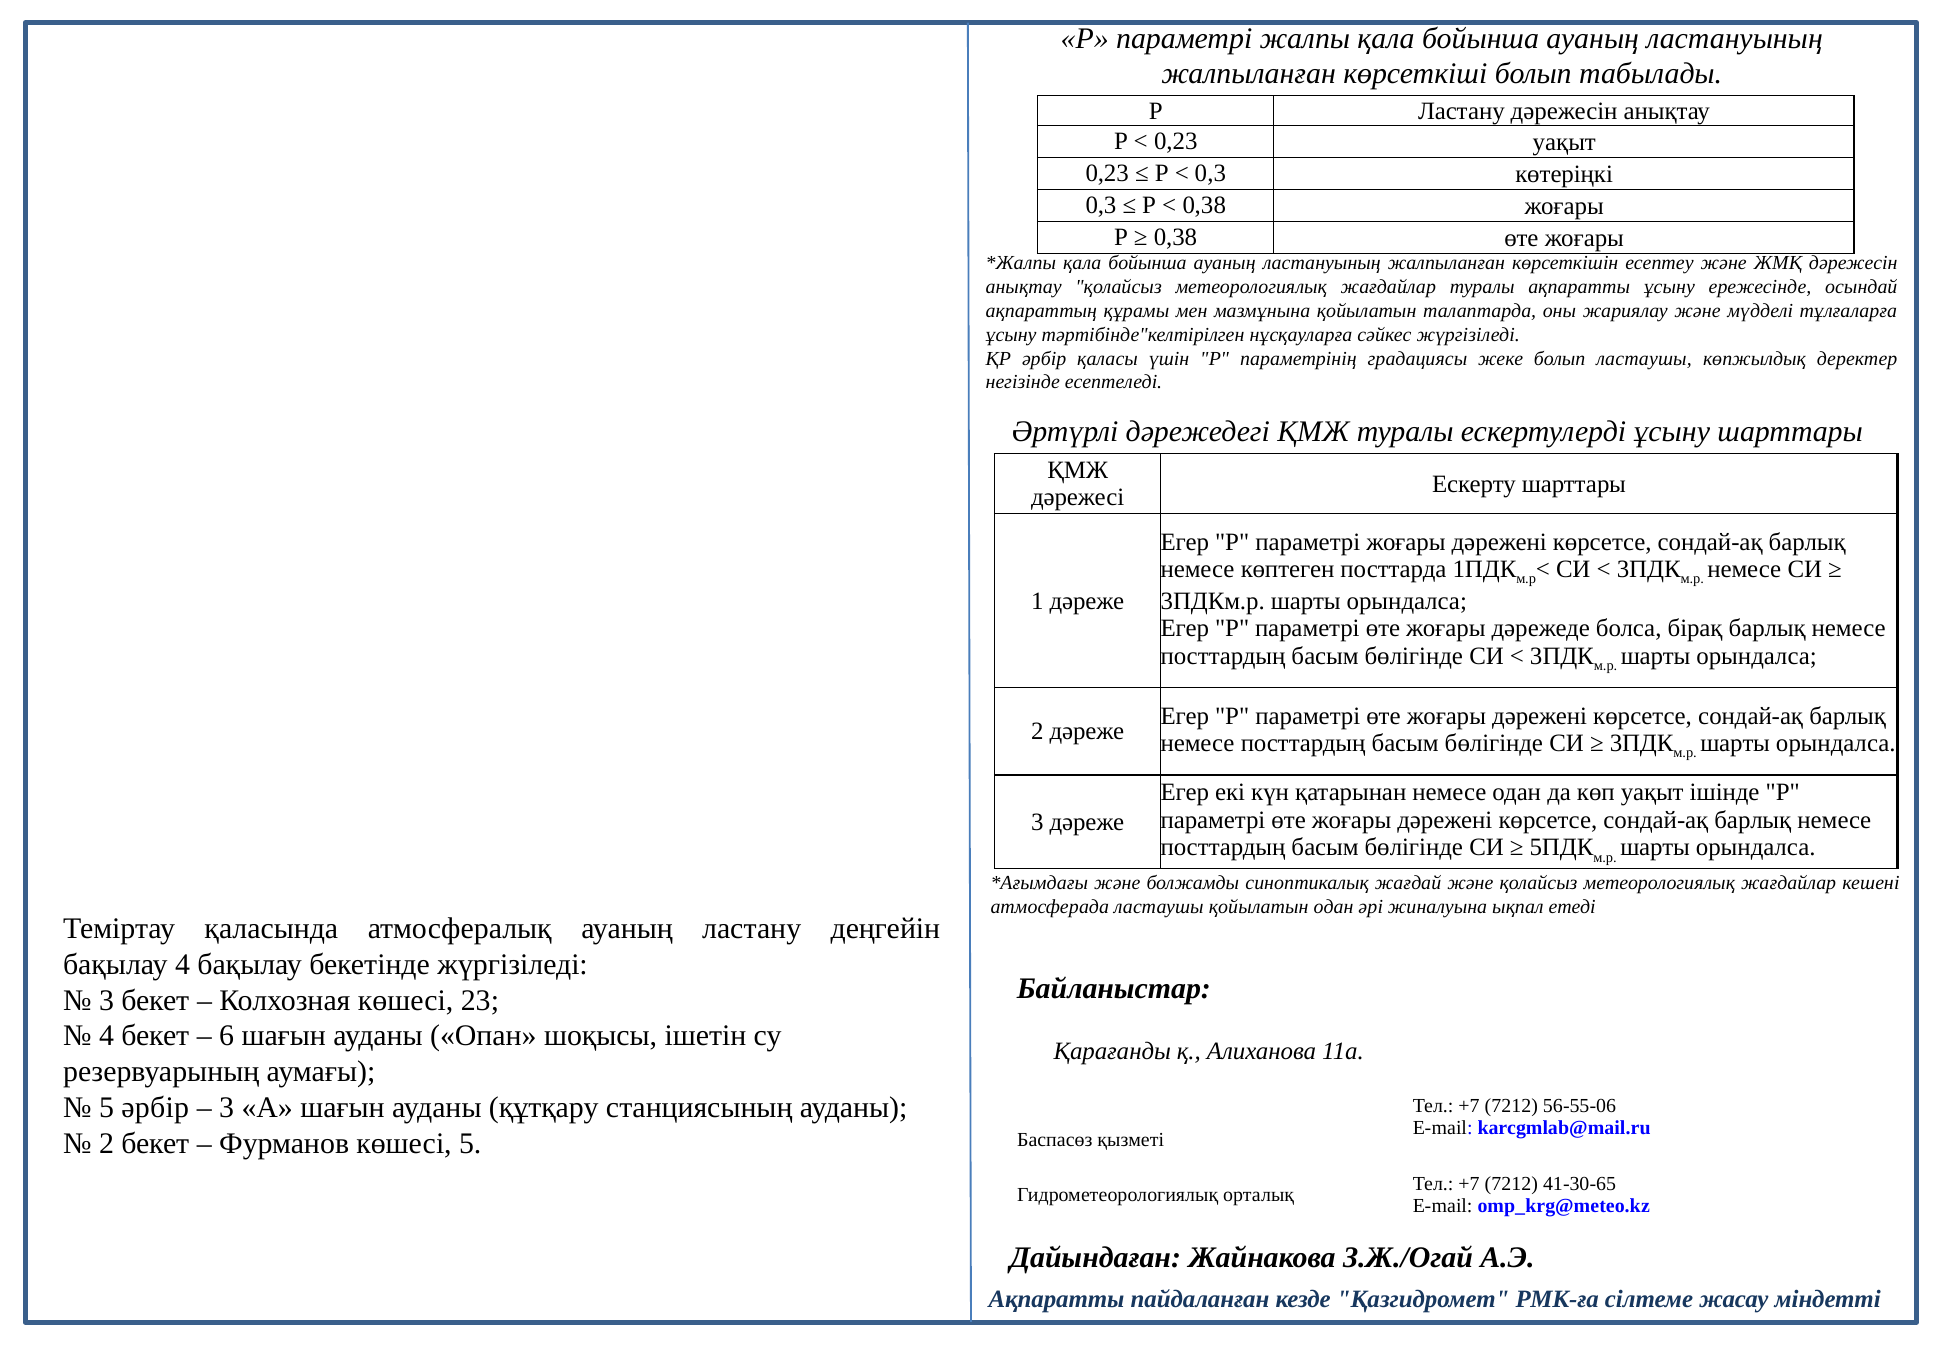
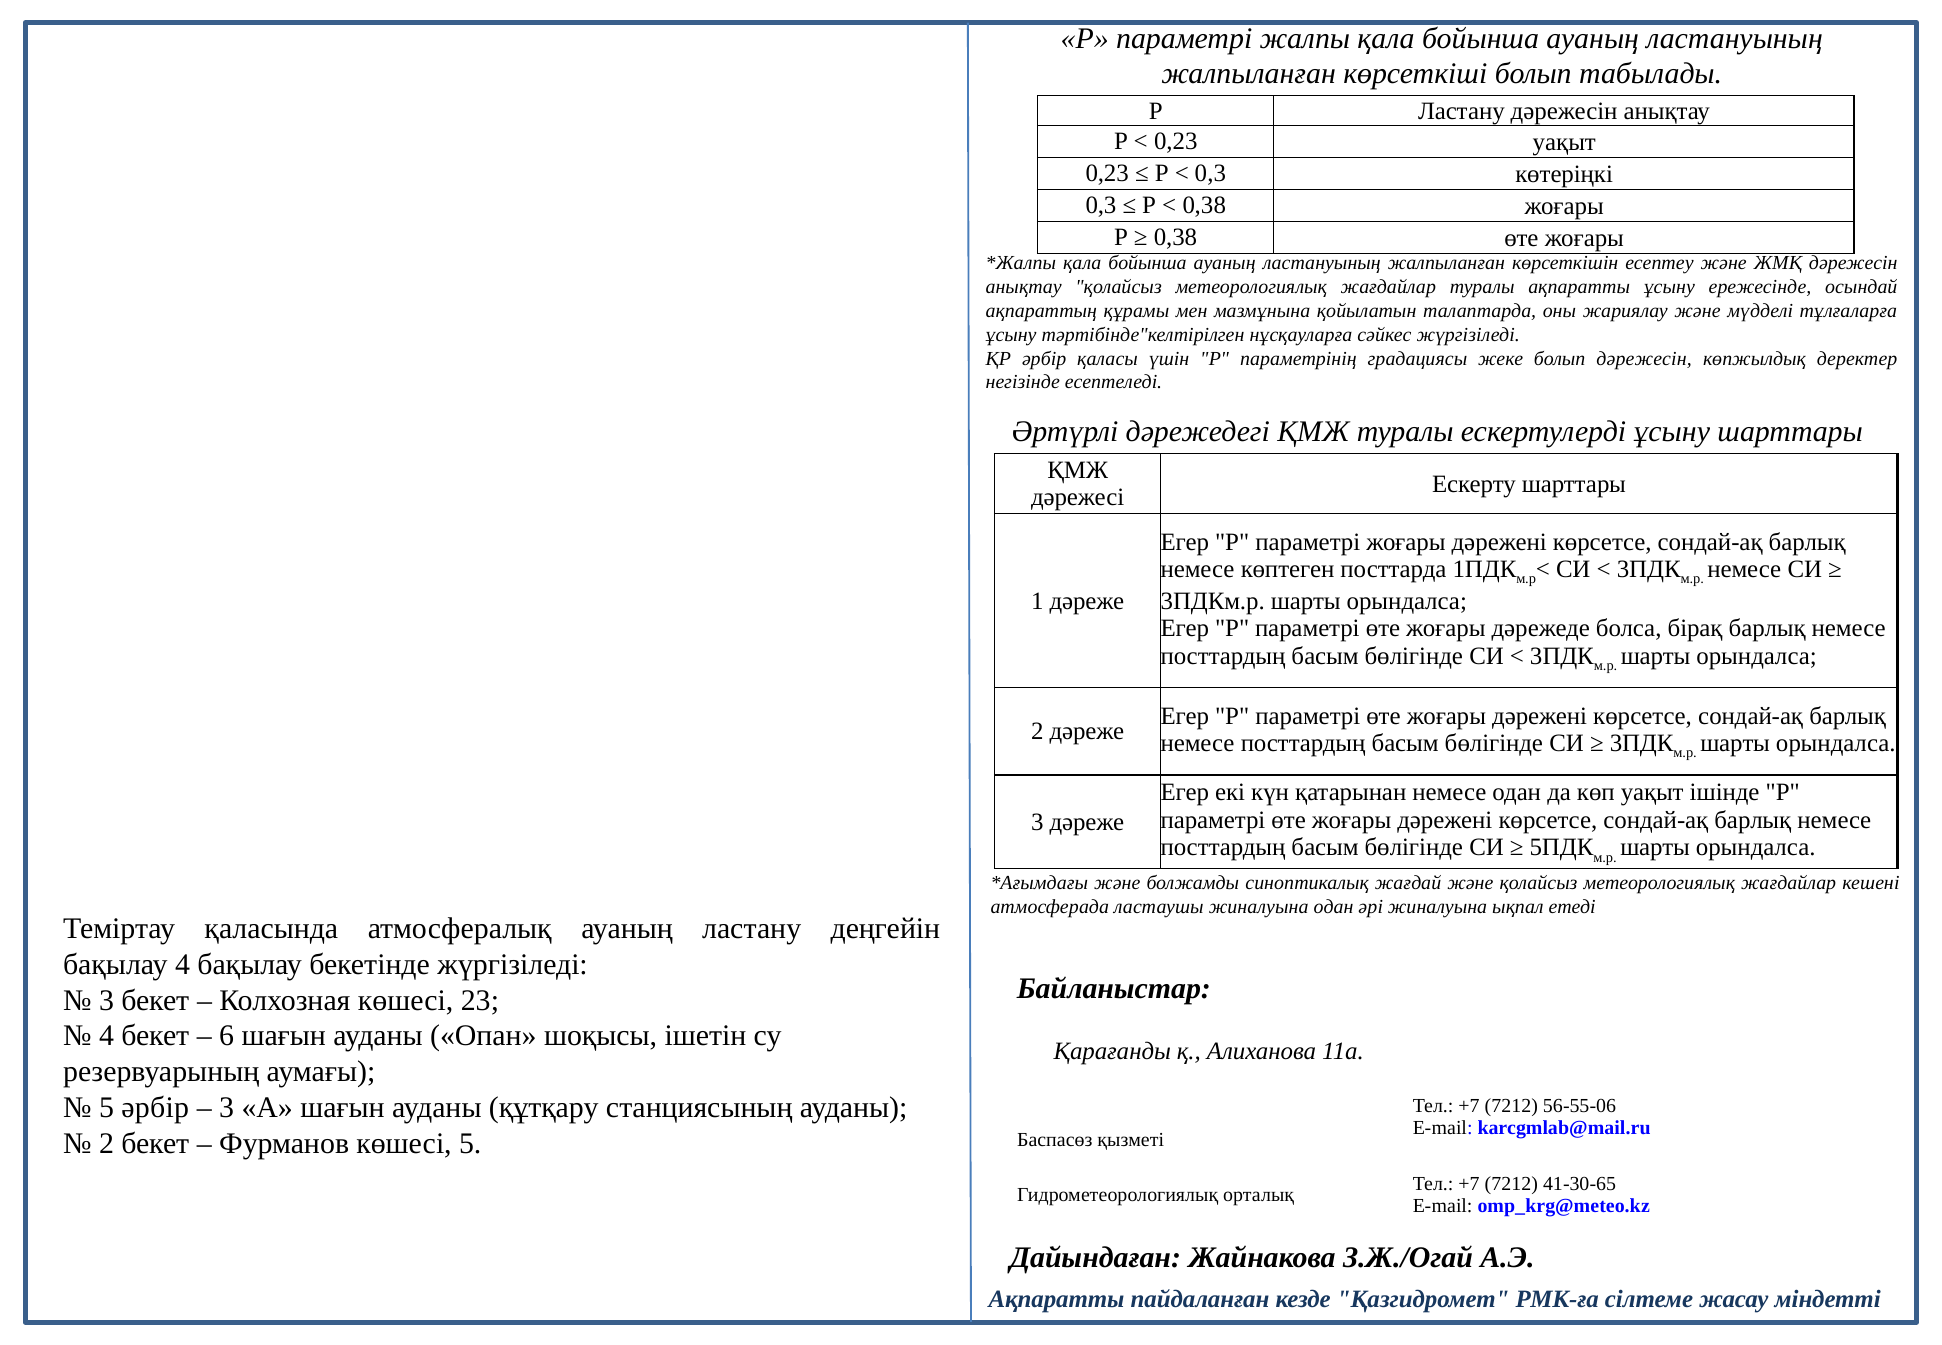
болып ластаушы: ластаушы -> дәрежесін (1644, 358)
ластаушы қойылатын: қойылатын -> жиналуына (1259, 906)
